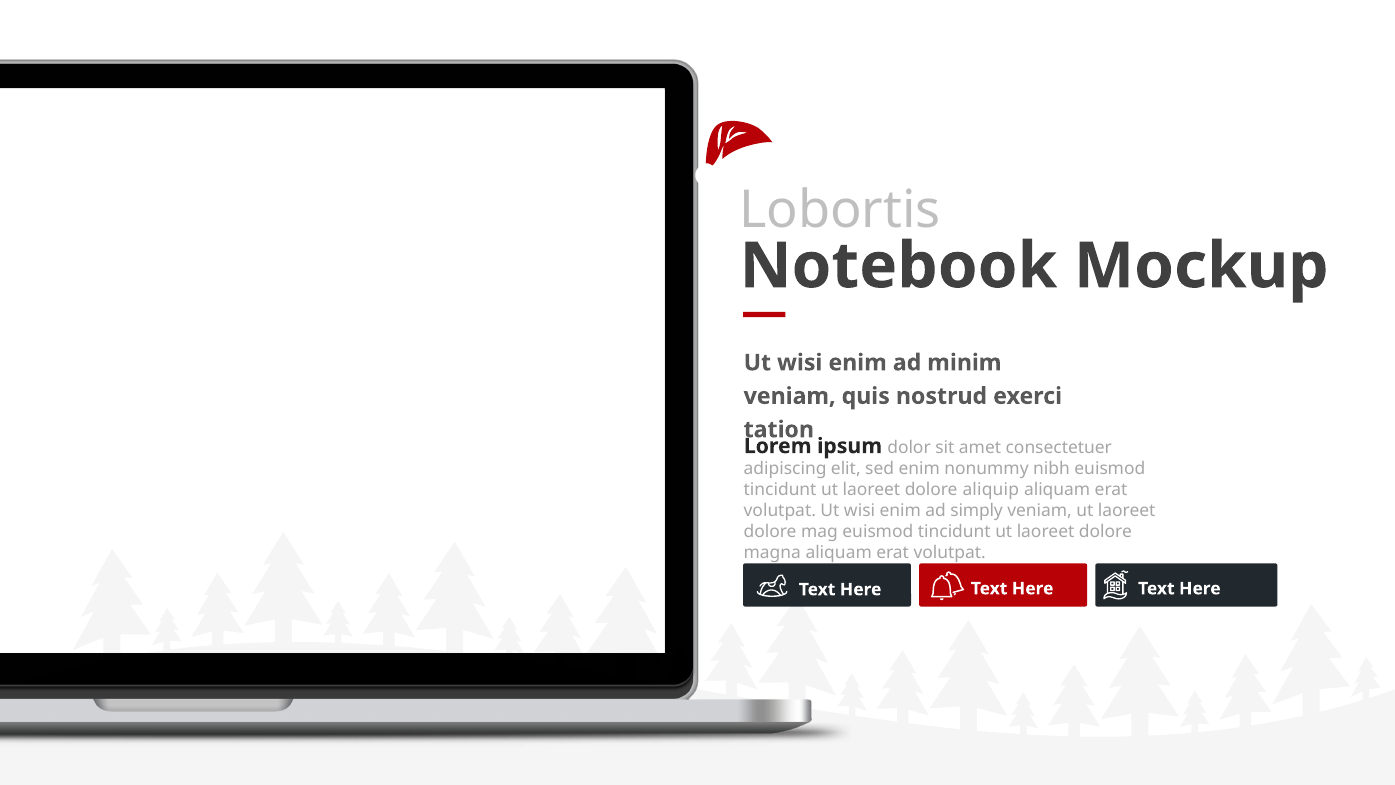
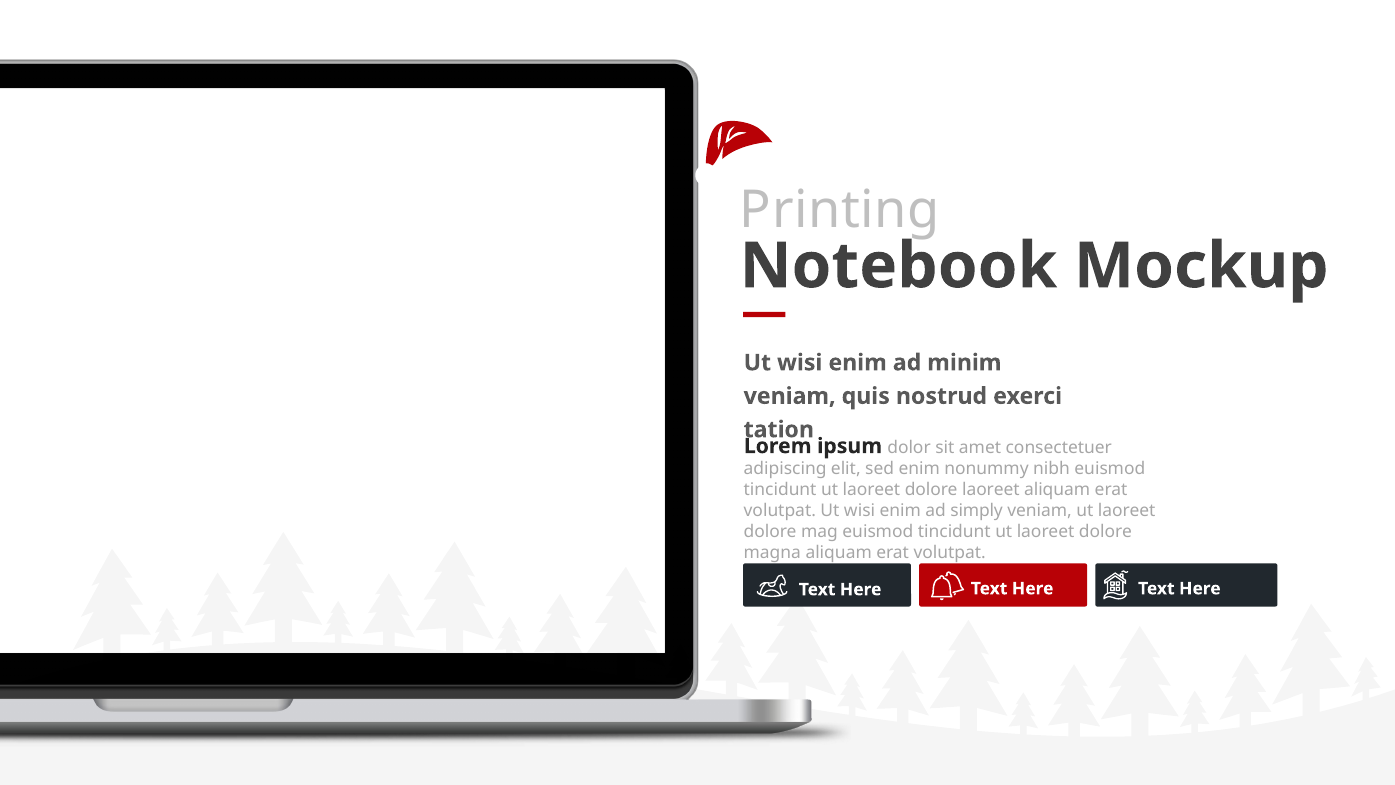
Lobortis: Lobortis -> Printing (840, 210)
dolore aliquip: aliquip -> laoreet (991, 490)
